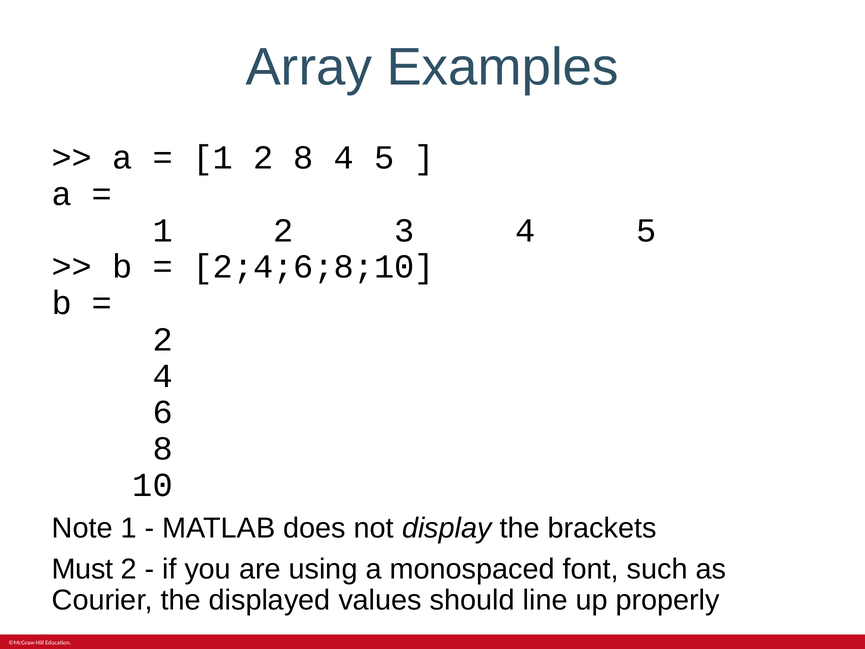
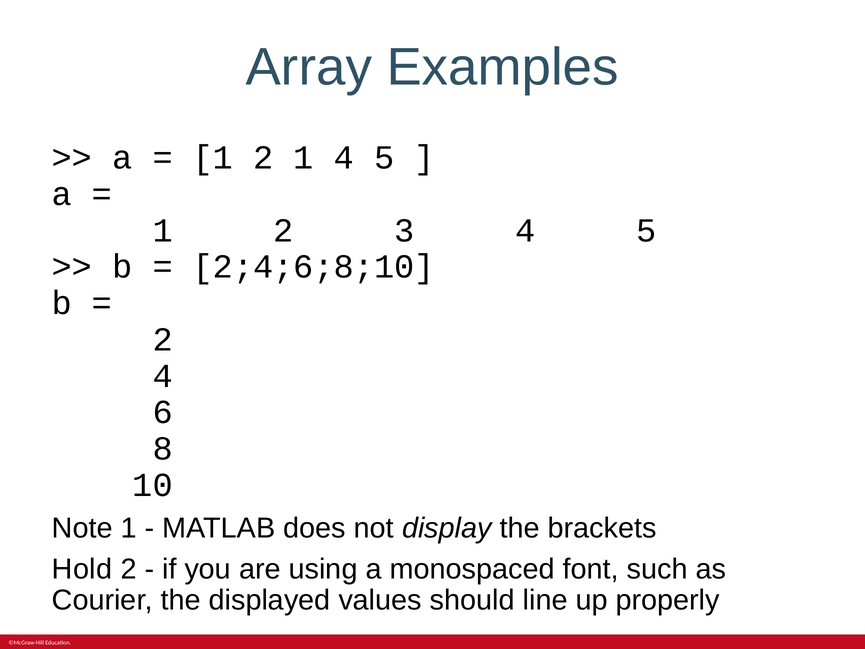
2 8: 8 -> 1 (304, 158)
Must: Must -> Hold (82, 569)
